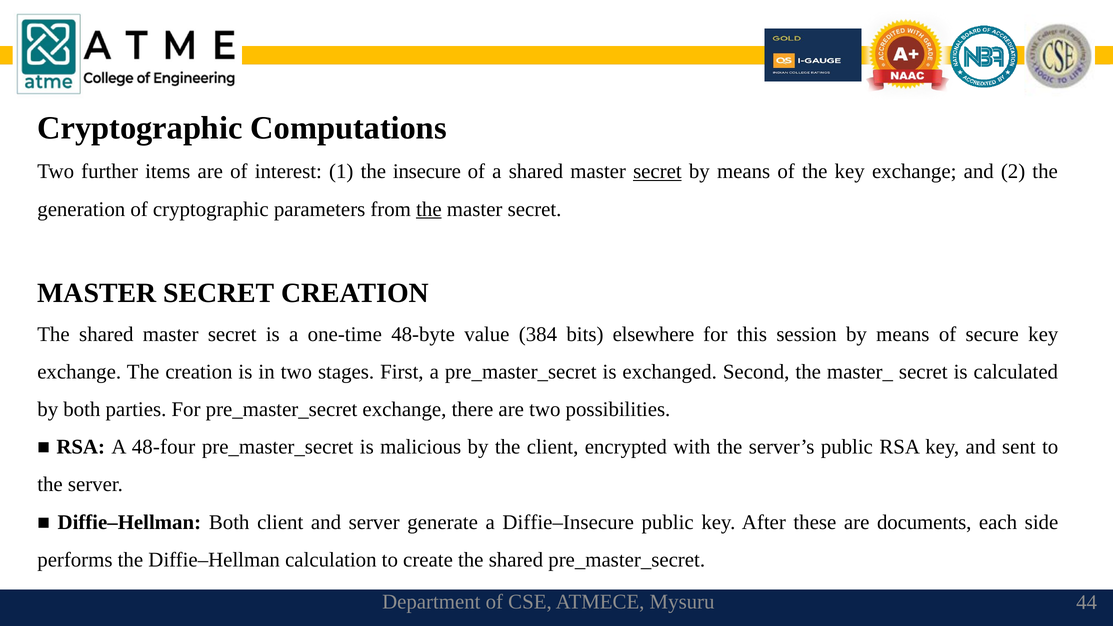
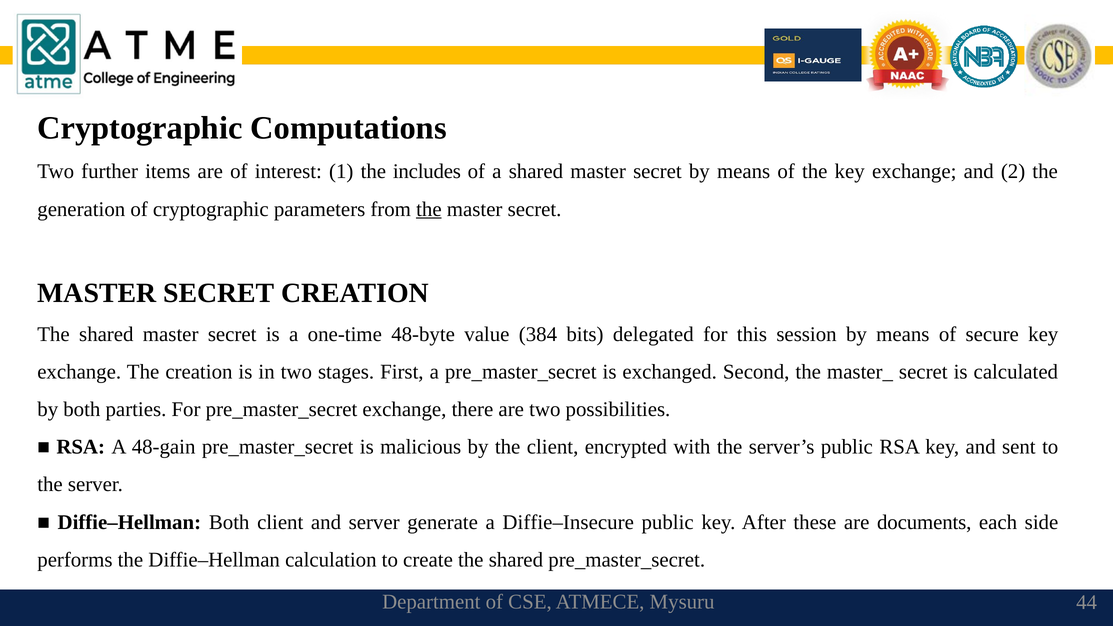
insecure: insecure -> includes (427, 172)
secret underline: present -> none (657, 172)
elsewhere: elsewhere -> delegated (653, 334)
48-four: 48-four -> 48-gain (164, 447)
